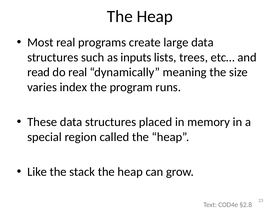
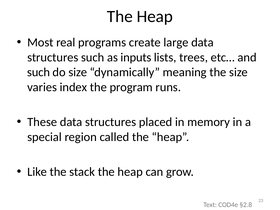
read: read -> such (39, 72)
do real: real -> size (78, 72)
